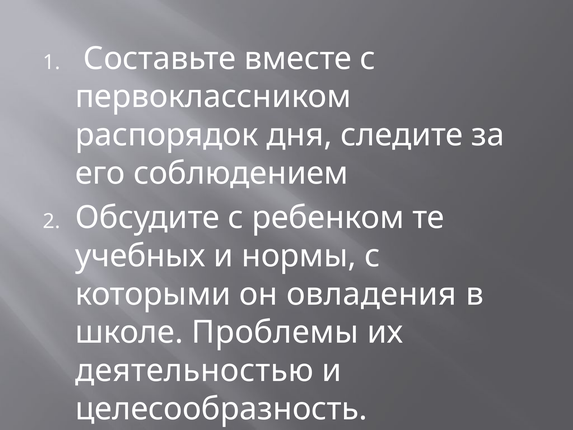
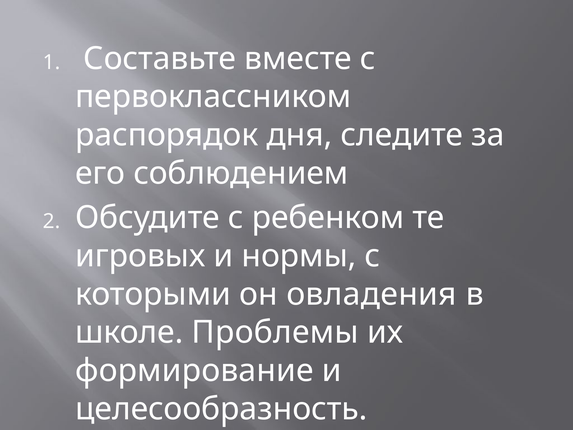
учебных: учебных -> игровых (140, 256)
деятельностью: деятельностью -> формирование (194, 370)
